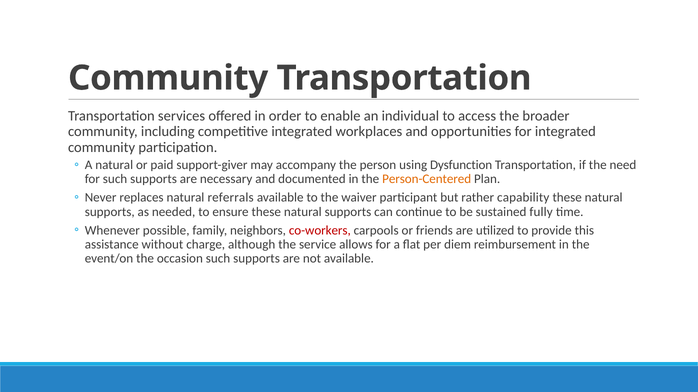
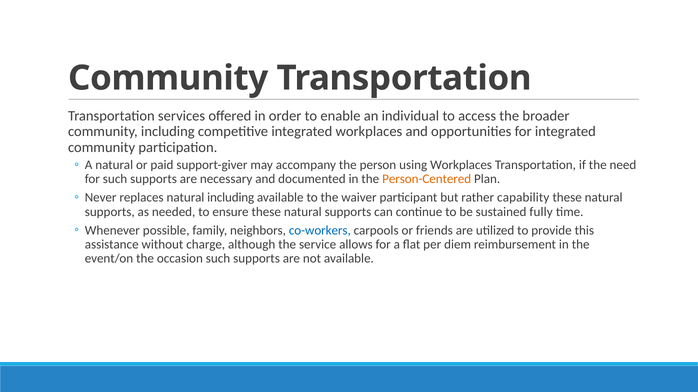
using Dysfunction: Dysfunction -> Workplaces (461, 165)
natural referrals: referrals -> including (231, 198)
co-workers colour: red -> blue (320, 231)
